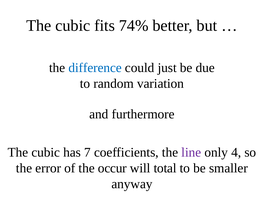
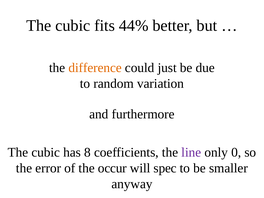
74%: 74% -> 44% (134, 26)
difference colour: blue -> orange (95, 68)
7: 7 -> 8 (87, 152)
4: 4 -> 0 (236, 152)
total: total -> spec (165, 168)
